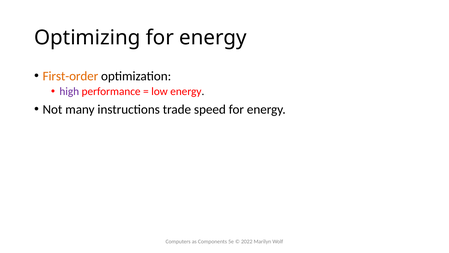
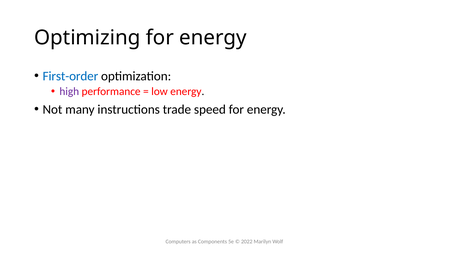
First-order colour: orange -> blue (70, 76)
